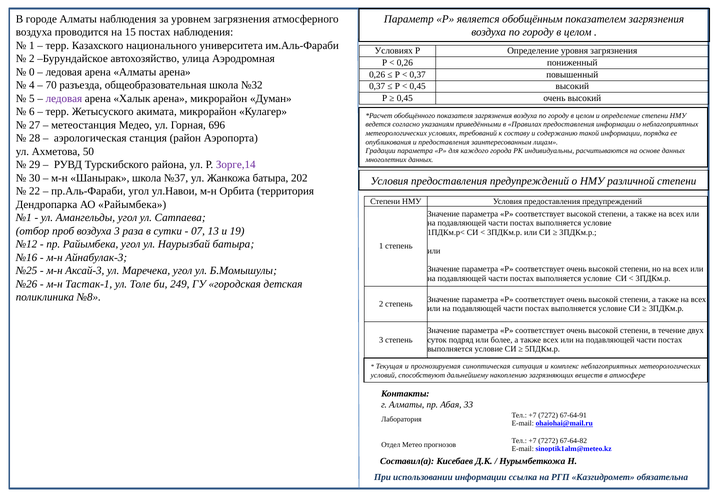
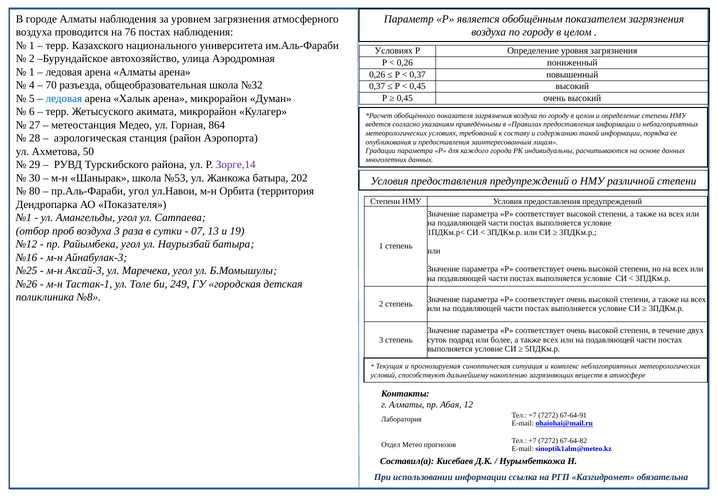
15: 15 -> 76 (130, 32)
0: 0 -> 1 (32, 72)
ледовая colour: purple -> blue (64, 99)
696: 696 -> 864 (217, 125)
№37: №37 -> №53 (176, 178)
22: 22 -> 80 (35, 191)
АО Райымбека: Райымбека -> Показателя (132, 205)
33: 33 -> 12 (468, 405)
